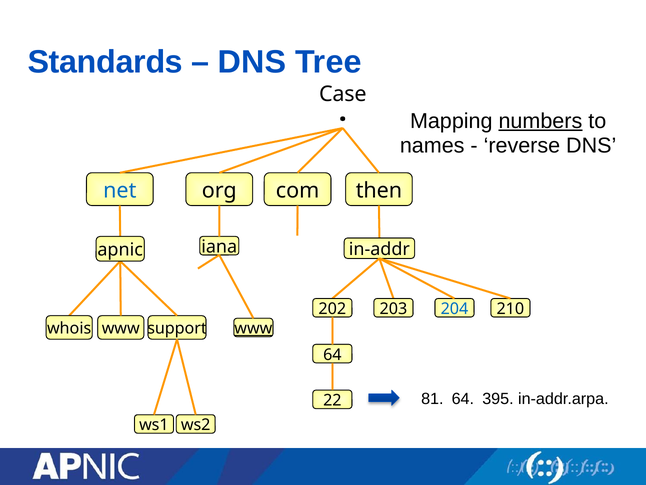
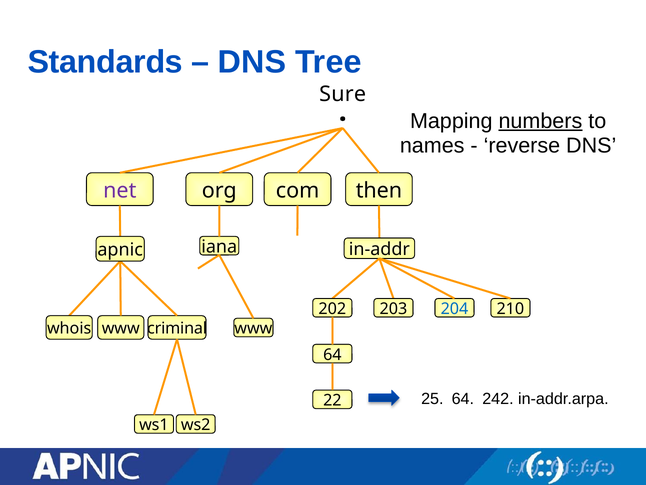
Case: Case -> Sure (343, 94)
net colour: blue -> purple (120, 190)
support: support -> criminal (177, 328)
www underline: present -> none (253, 328)
81: 81 -> 25 (432, 399)
395: 395 -> 242 (498, 399)
